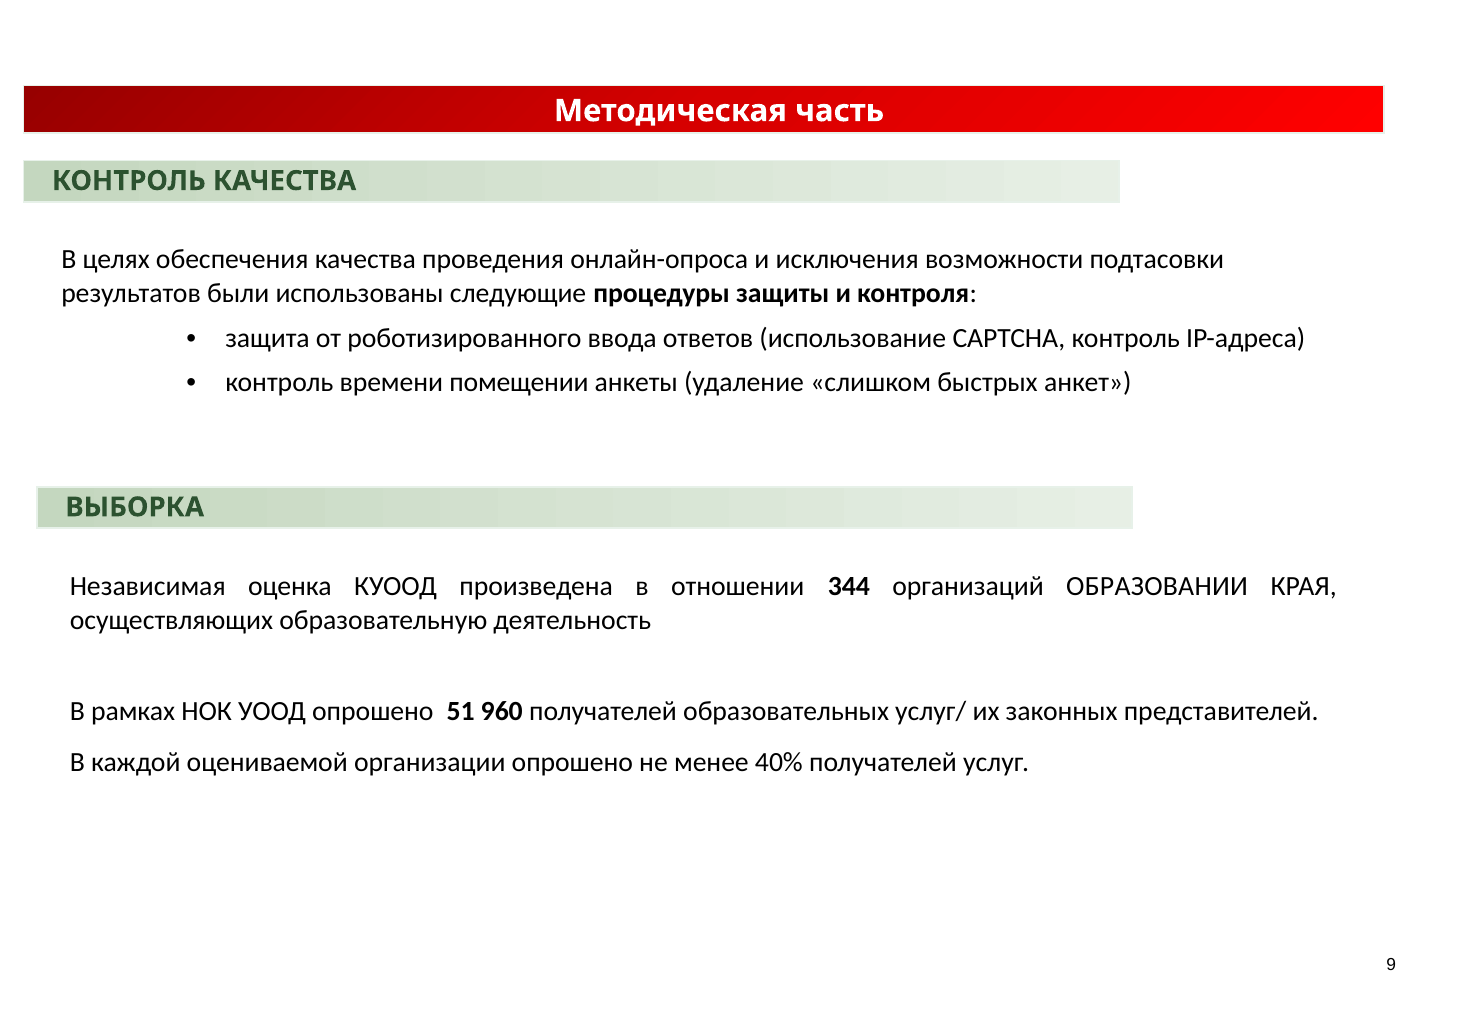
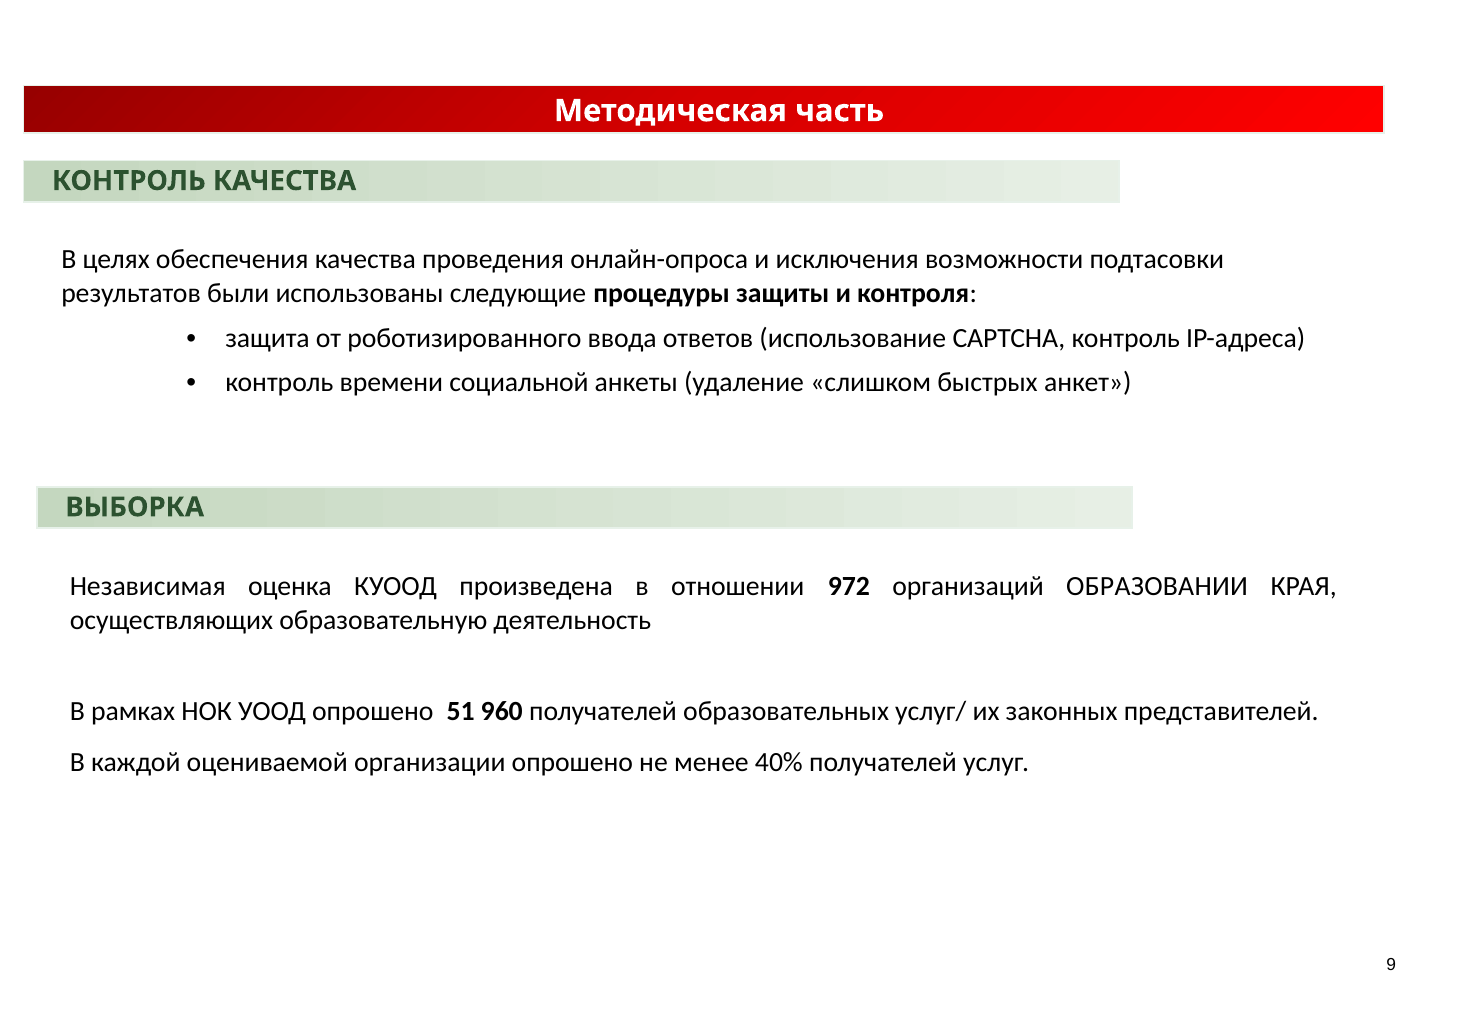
помещении: помещении -> социальной (519, 382)
344: 344 -> 972 (849, 586)
